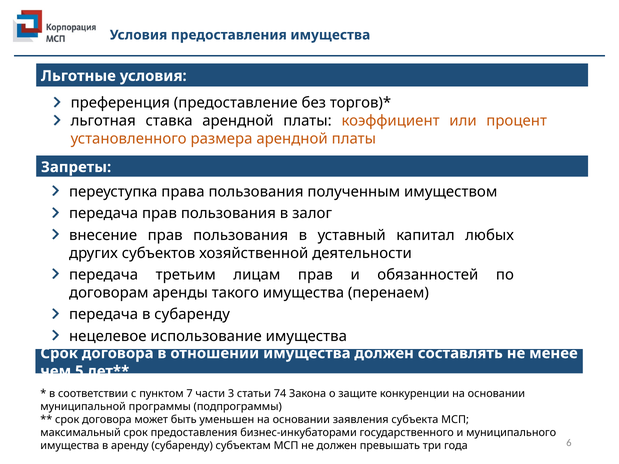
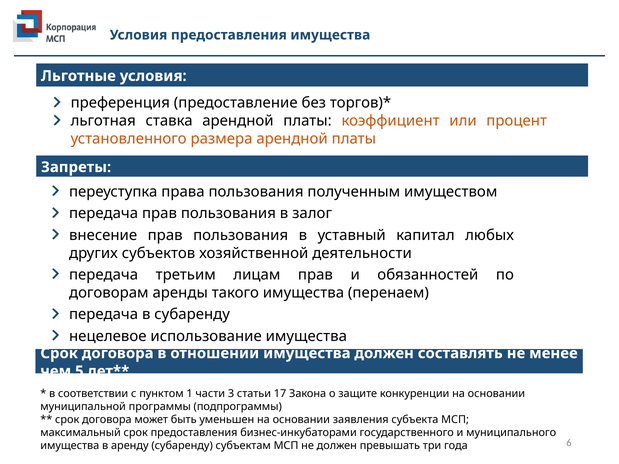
7: 7 -> 1 (190, 394)
74: 74 -> 17 (280, 394)
